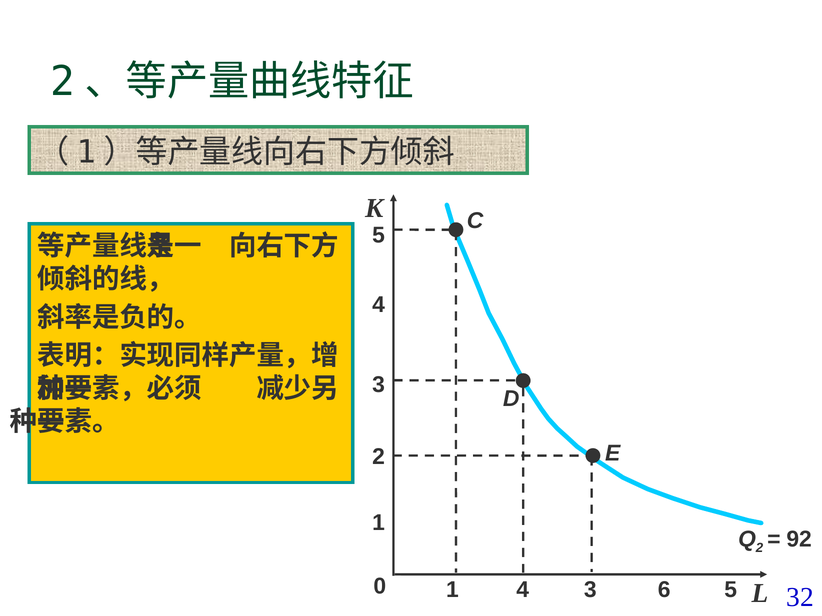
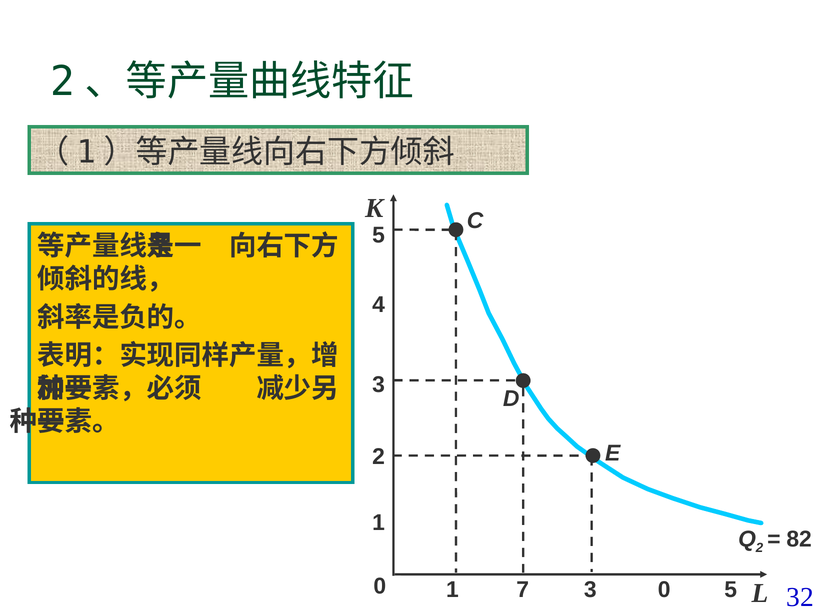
92: 92 -> 82 (799, 539)
1 4: 4 -> 7 (523, 590)
3 6: 6 -> 0 (664, 590)
